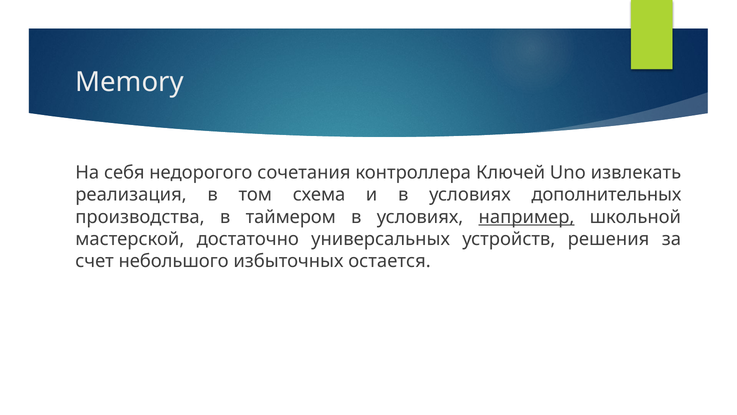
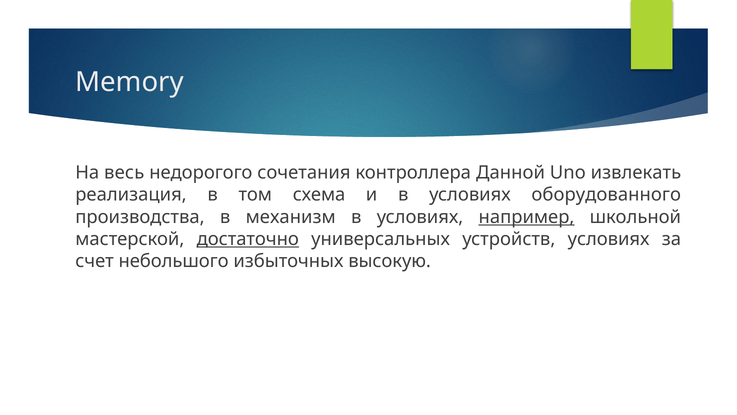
себя: себя -> весь (124, 172)
Ключей: Ключей -> Данной (510, 172)
дополнительных: дополнительных -> оборудованного (606, 195)
таймером: таймером -> механизм (291, 217)
достаточно underline: none -> present (248, 239)
устройств решения: решения -> условиях (609, 239)
остается: остается -> высокую (390, 261)
